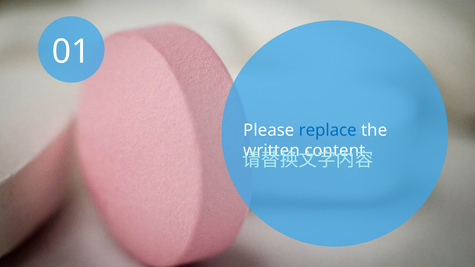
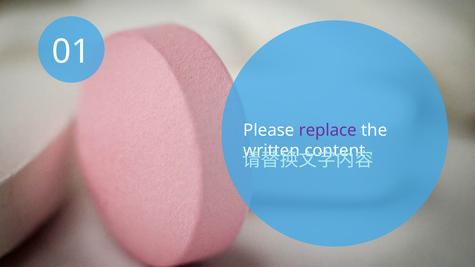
replace colour: blue -> purple (328, 130)
